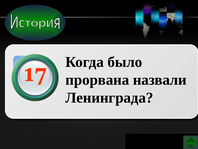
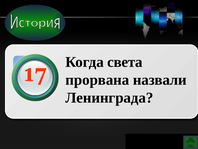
было: было -> света (125, 62)
